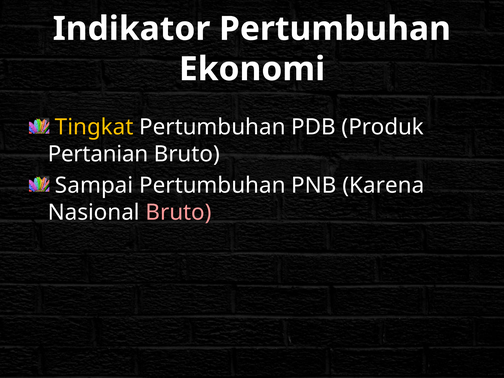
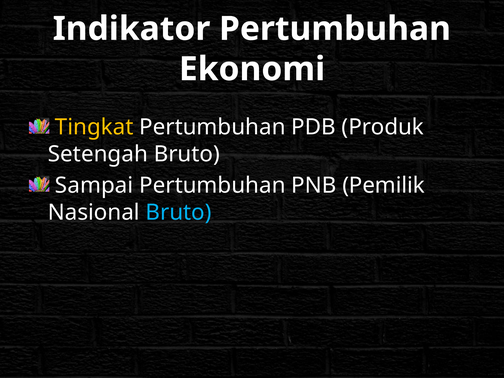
Pertanian: Pertanian -> Setengah (98, 154)
Karena: Karena -> Pemilik (384, 185)
Bruto colour: pink -> light blue (179, 212)
